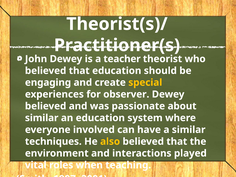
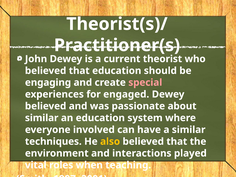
teacher: teacher -> current (122, 59)
special colour: yellow -> pink (145, 82)
observer: observer -> engaged (126, 94)
